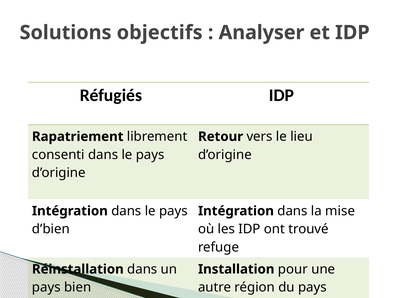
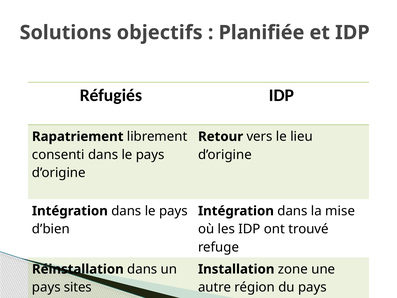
Analyser: Analyser -> Planifiée (261, 33)
pour: pour -> zone (293, 269)
bien: bien -> sites (78, 287)
